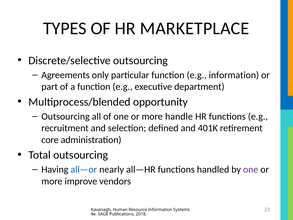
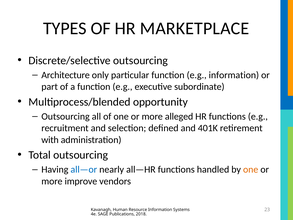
Agreements: Agreements -> Architecture (66, 75)
department: department -> subordinate (199, 87)
handle: handle -> alleged (179, 116)
core: core -> with (50, 140)
one colour: purple -> orange (251, 169)
